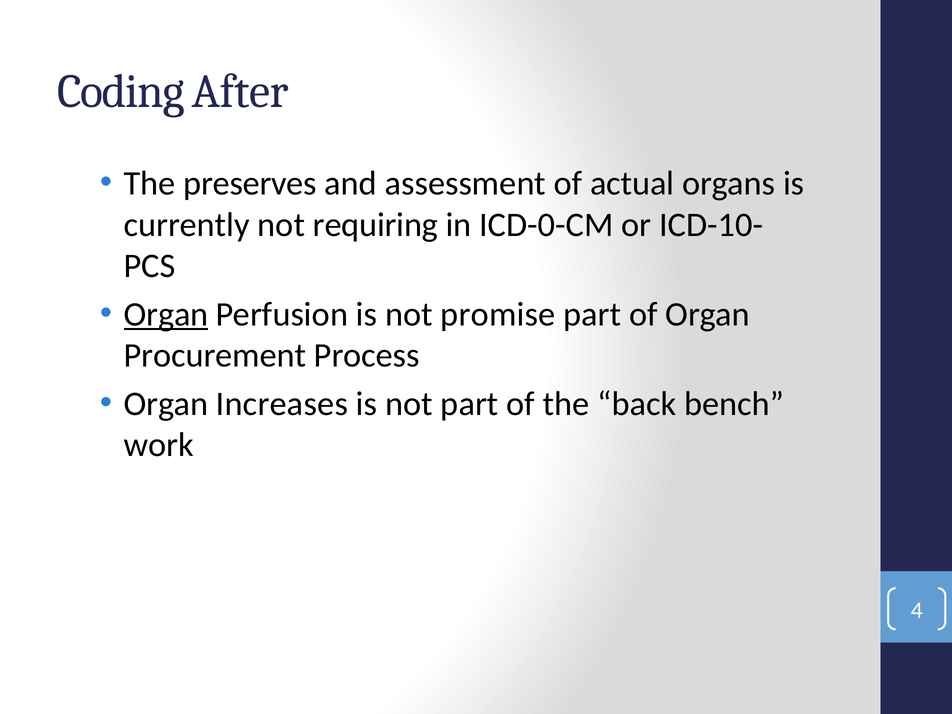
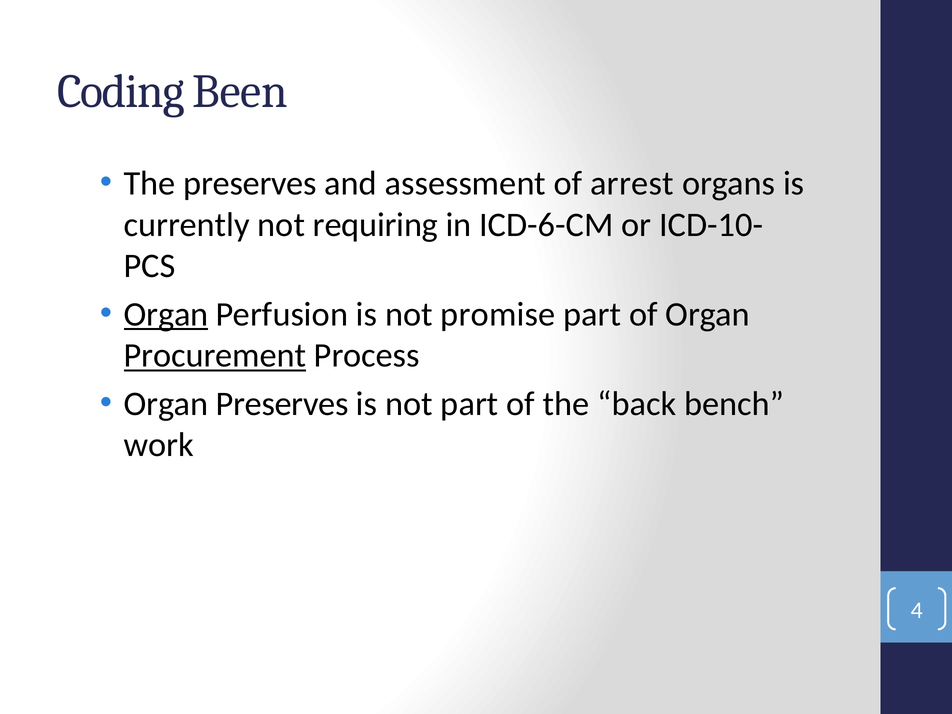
After: After -> Been (240, 91)
actual: actual -> arrest (632, 183)
ICD-0-CM: ICD-0-CM -> ICD-6-CM (546, 225)
Procurement underline: none -> present (215, 356)
Organ Increases: Increases -> Preserves (282, 404)
